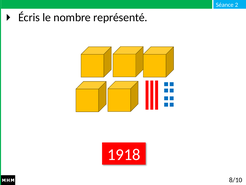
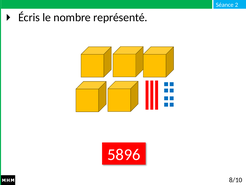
1918: 1918 -> 5896 (124, 154)
